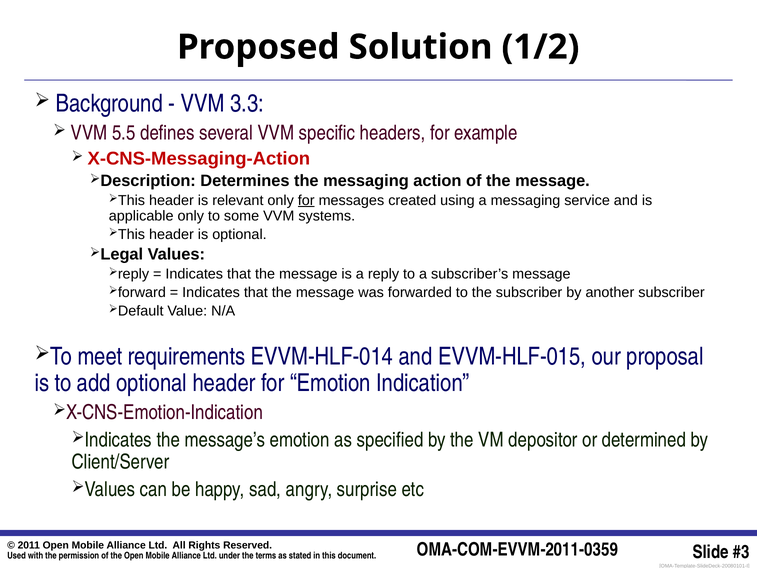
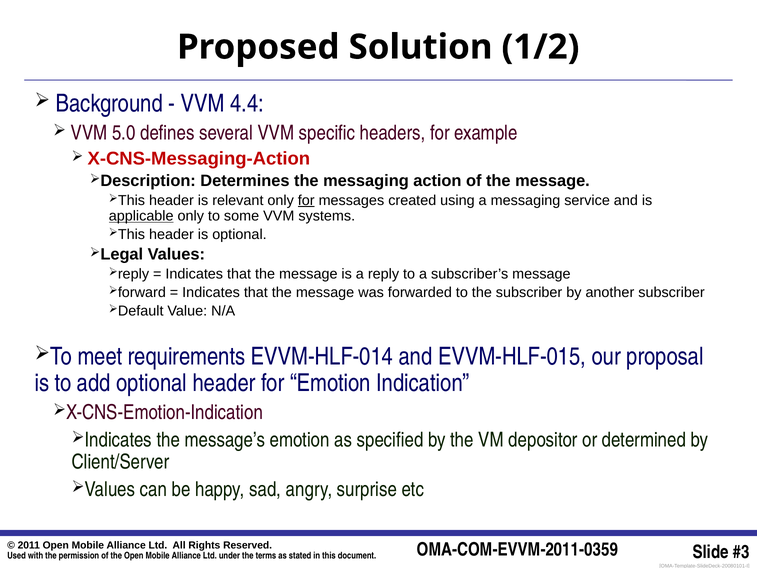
3.3: 3.3 -> 4.4 (247, 104)
5.5: 5.5 -> 5.0 (124, 133)
applicable underline: none -> present (141, 216)
